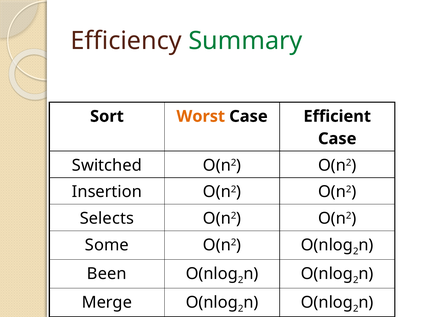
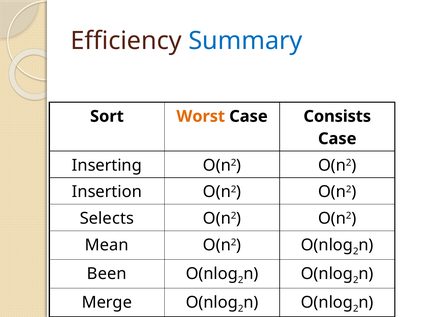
Summary colour: green -> blue (245, 41)
Efficient: Efficient -> Consists (337, 116)
Switched: Switched -> Inserting (107, 165)
Some: Some -> Mean (107, 245)
